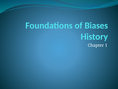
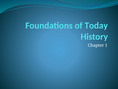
Biases: Biases -> Today (96, 25)
